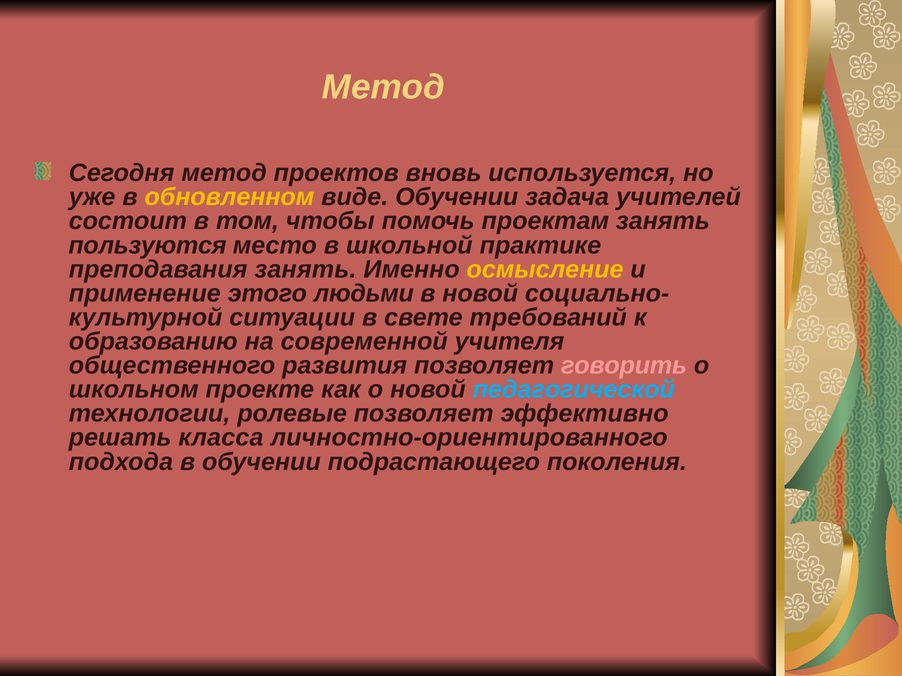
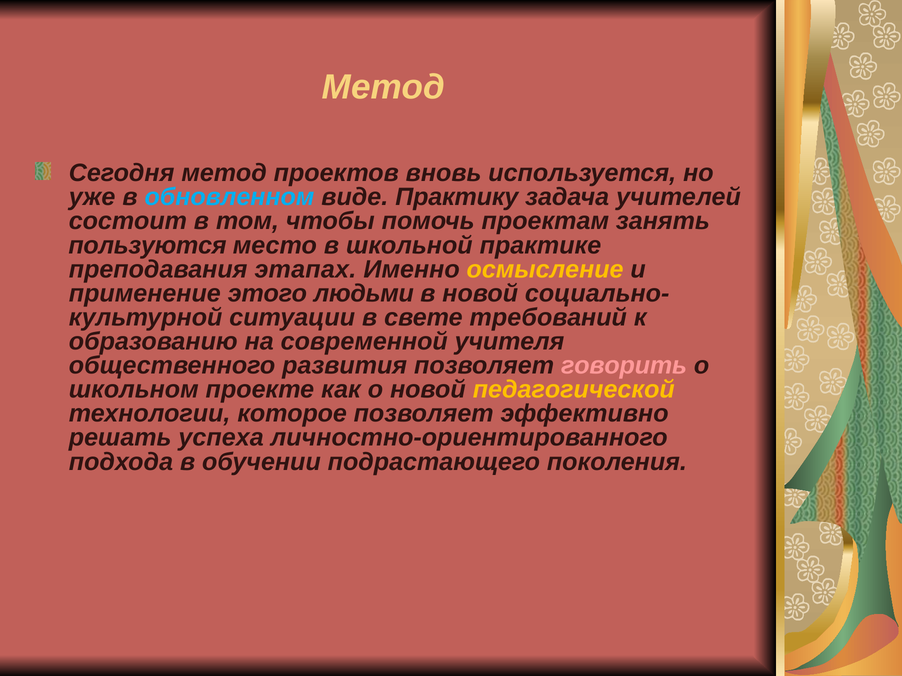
обновленном colour: yellow -> light blue (229, 197)
виде Обучении: Обучении -> Практику (457, 197)
преподавания занять: занять -> этапах (305, 269)
педагогической colour: light blue -> yellow (574, 390)
ролевые: ролевые -> которое (292, 414)
класса: класса -> успеха (221, 438)
